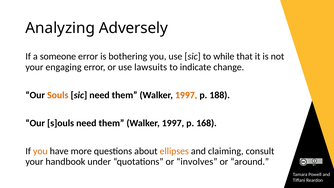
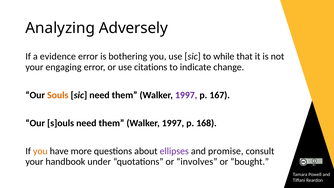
someone: someone -> evidence (58, 56)
lawsuits: lawsuits -> citations (151, 67)
1997 colour: orange -> purple (186, 95)
188: 188 -> 167 (220, 95)
ellipses colour: orange -> purple (174, 151)
claiming: claiming -> promise (226, 151)
around: around -> bought (250, 162)
